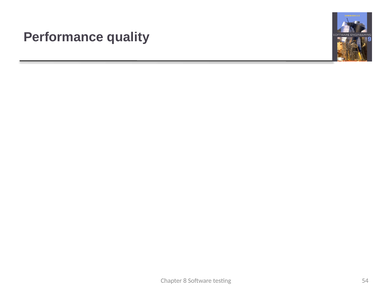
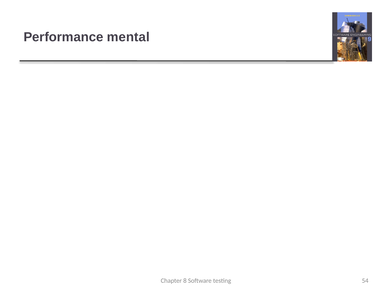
quality: quality -> mental (128, 37)
